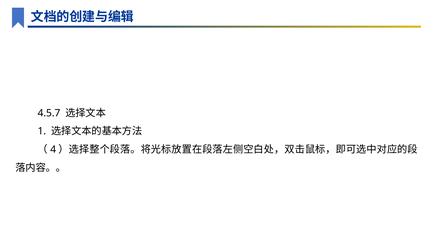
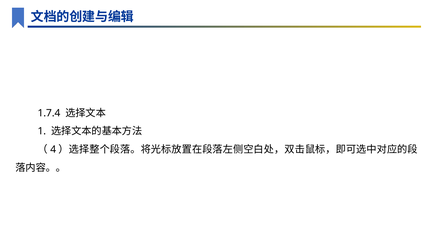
4.5.7: 4.5.7 -> 1.7.4 (49, 113)
